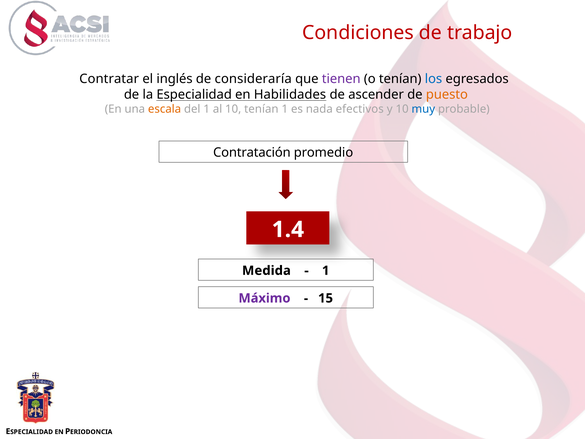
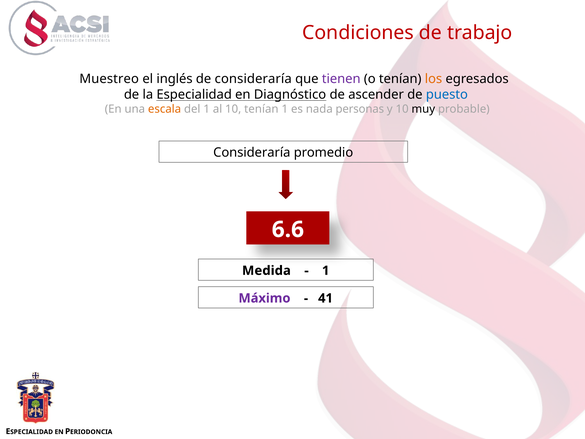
Contratar: Contratar -> Muestreo (109, 79)
los colour: blue -> orange (434, 79)
Habilidades: Habilidades -> Diagnóstico (290, 95)
puesto colour: orange -> blue (447, 95)
efectivos: efectivos -> personas (360, 109)
muy colour: blue -> black (423, 109)
Contratación: Contratación -> Consideraría (252, 152)
1.4: 1.4 -> 6.6 (288, 229)
15: 15 -> 41 (326, 298)
